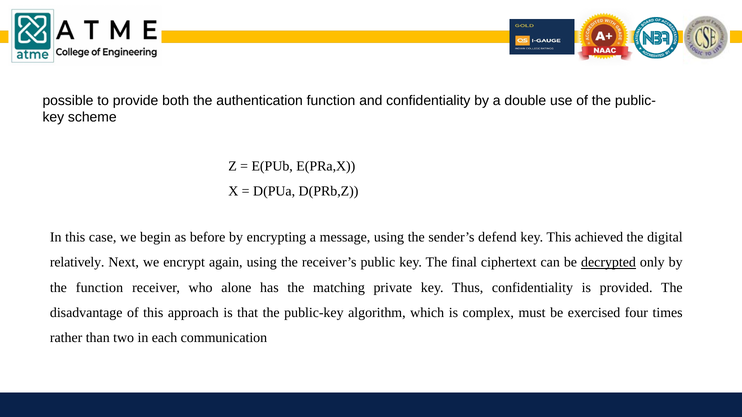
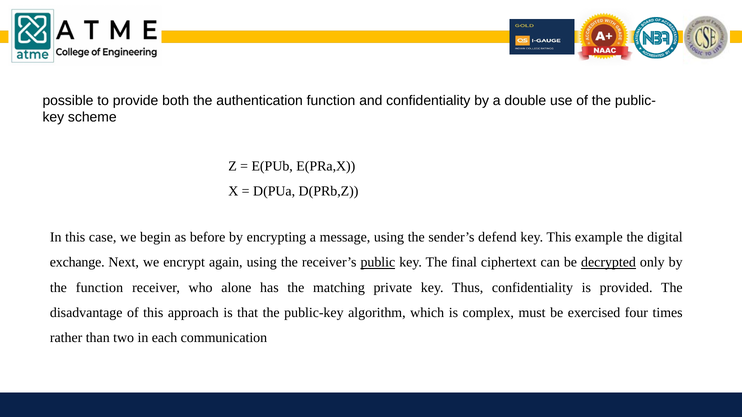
achieved: achieved -> example (599, 238)
relatively: relatively -> exchange (77, 263)
public underline: none -> present (378, 263)
